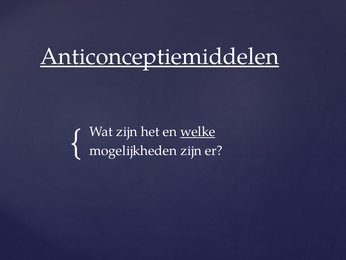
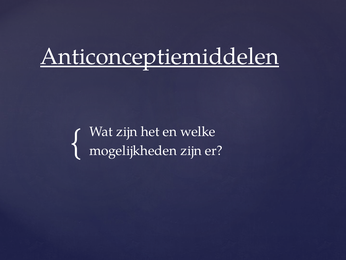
welke underline: present -> none (198, 132)
